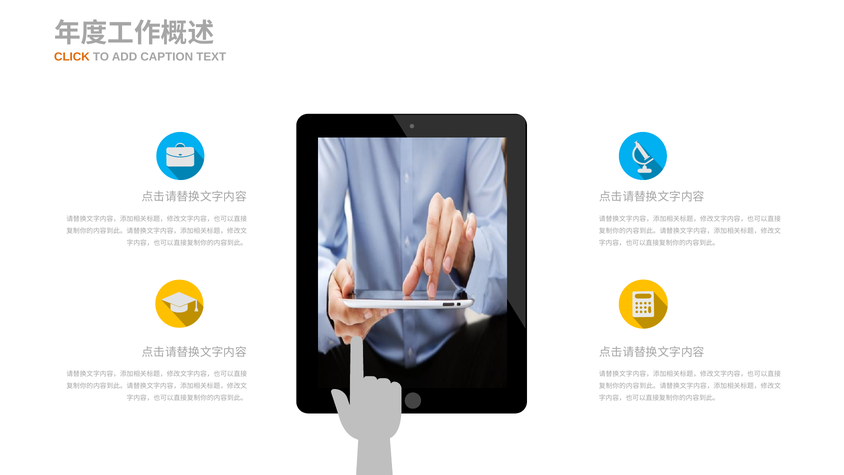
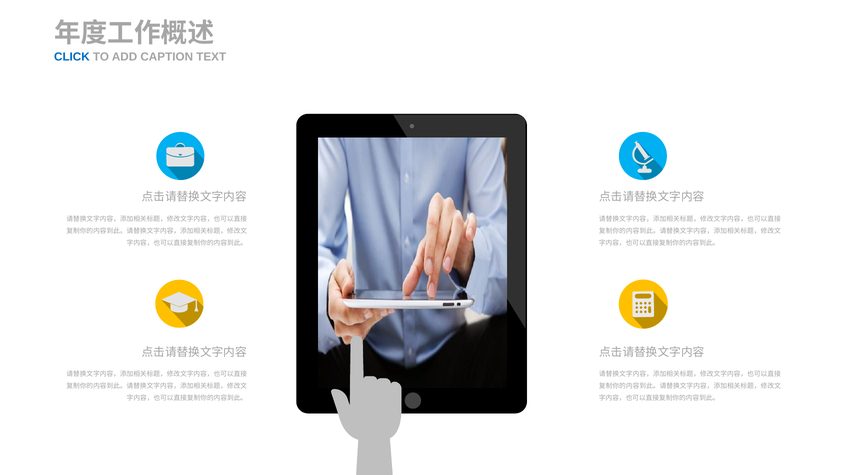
CLICK colour: orange -> blue (72, 57)
